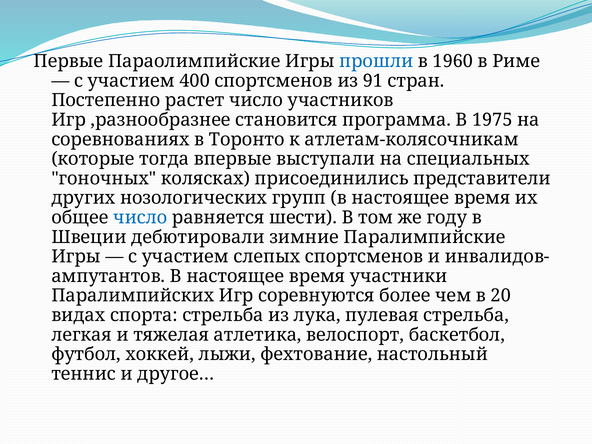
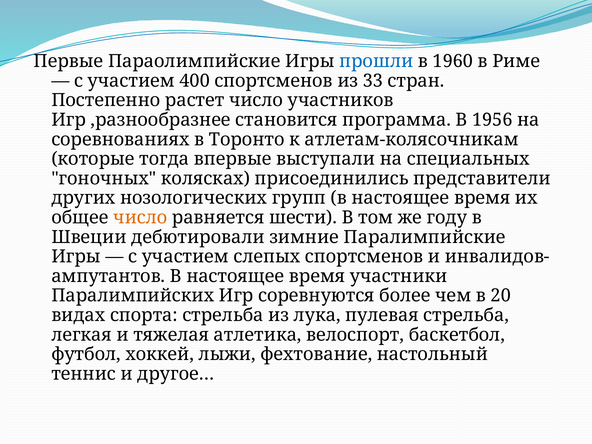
91: 91 -> 33 (373, 81)
1975: 1975 -> 1956 (492, 120)
число colour: blue -> orange (140, 218)
